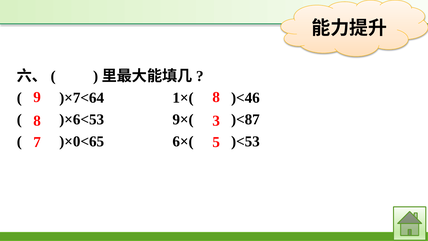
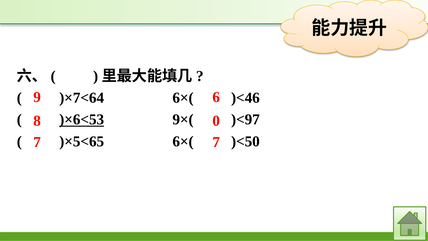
9 8: 8 -> 6 (216, 97)
)×7<64 1×(: 1×( -> 6×( (183, 98)
)×6<53 underline: none -> present (82, 120)
)<87: )<87 -> )<97 (245, 120)
3: 3 -> 0 (216, 121)
)×0<65: )×0<65 -> )×5<65 (82, 141)
)<53: )<53 -> )<50 (245, 141)
7 5: 5 -> 7 (216, 142)
